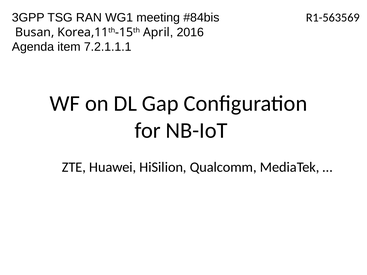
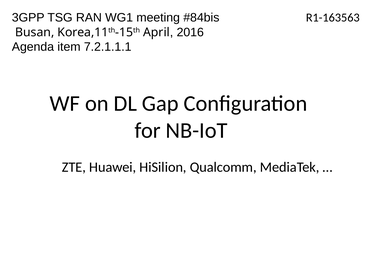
R1-563569: R1-563569 -> R1-163563 (333, 18)
